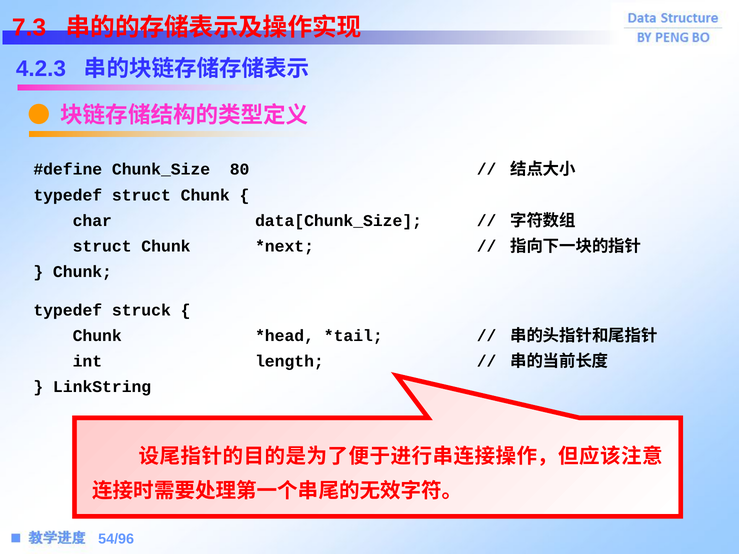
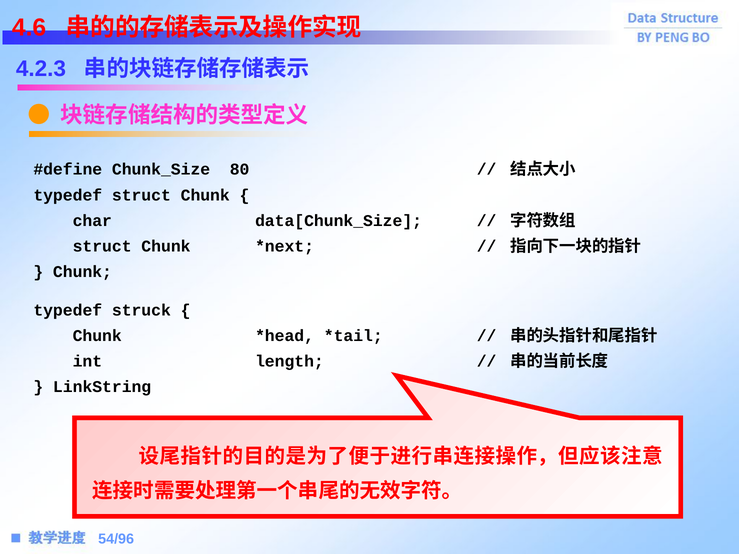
7.3: 7.3 -> 4.6 (29, 28)
